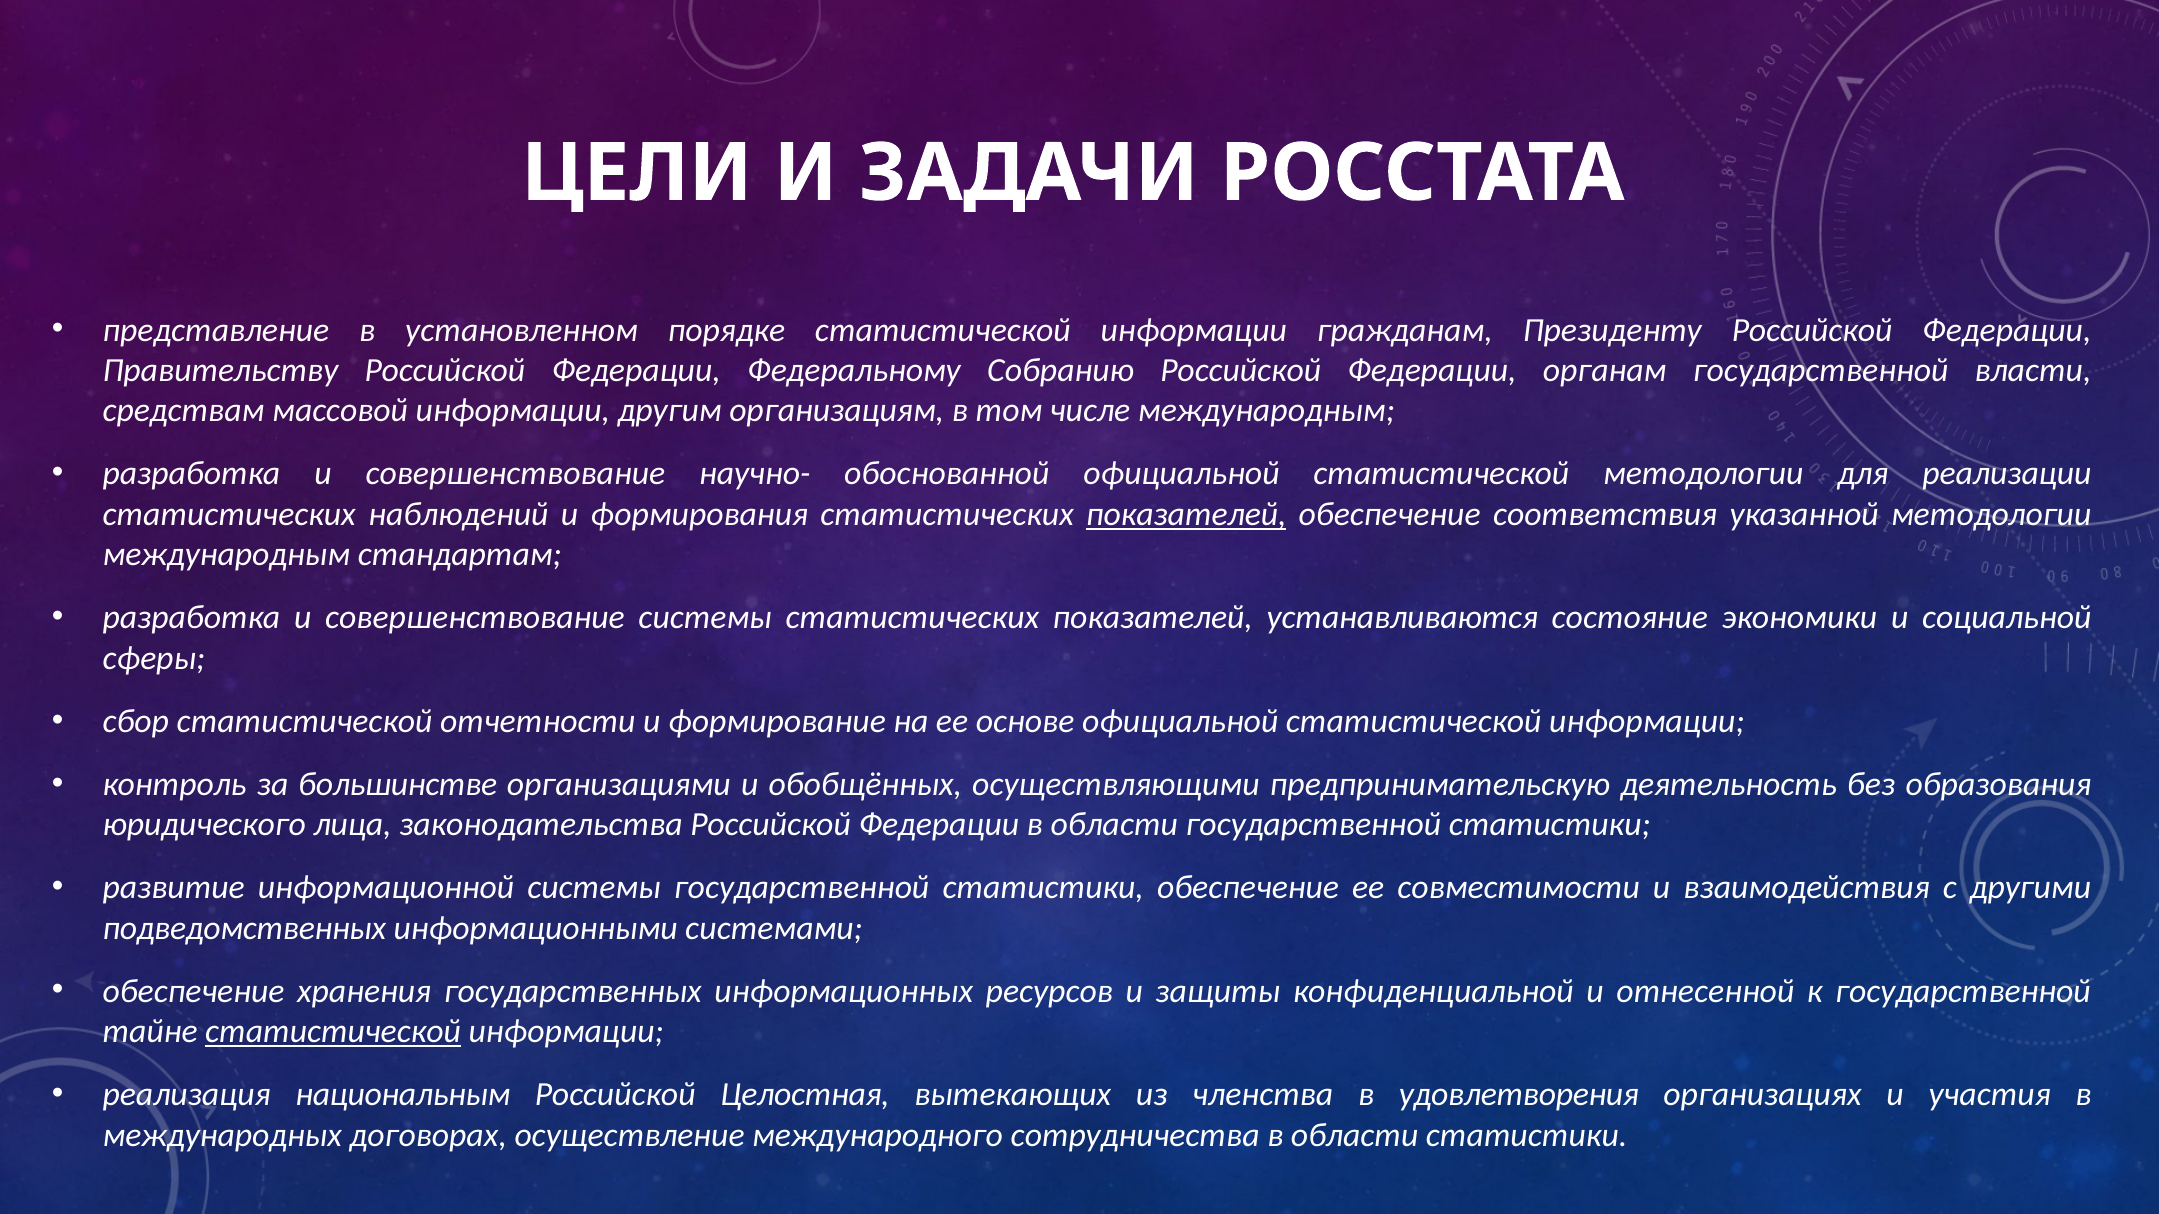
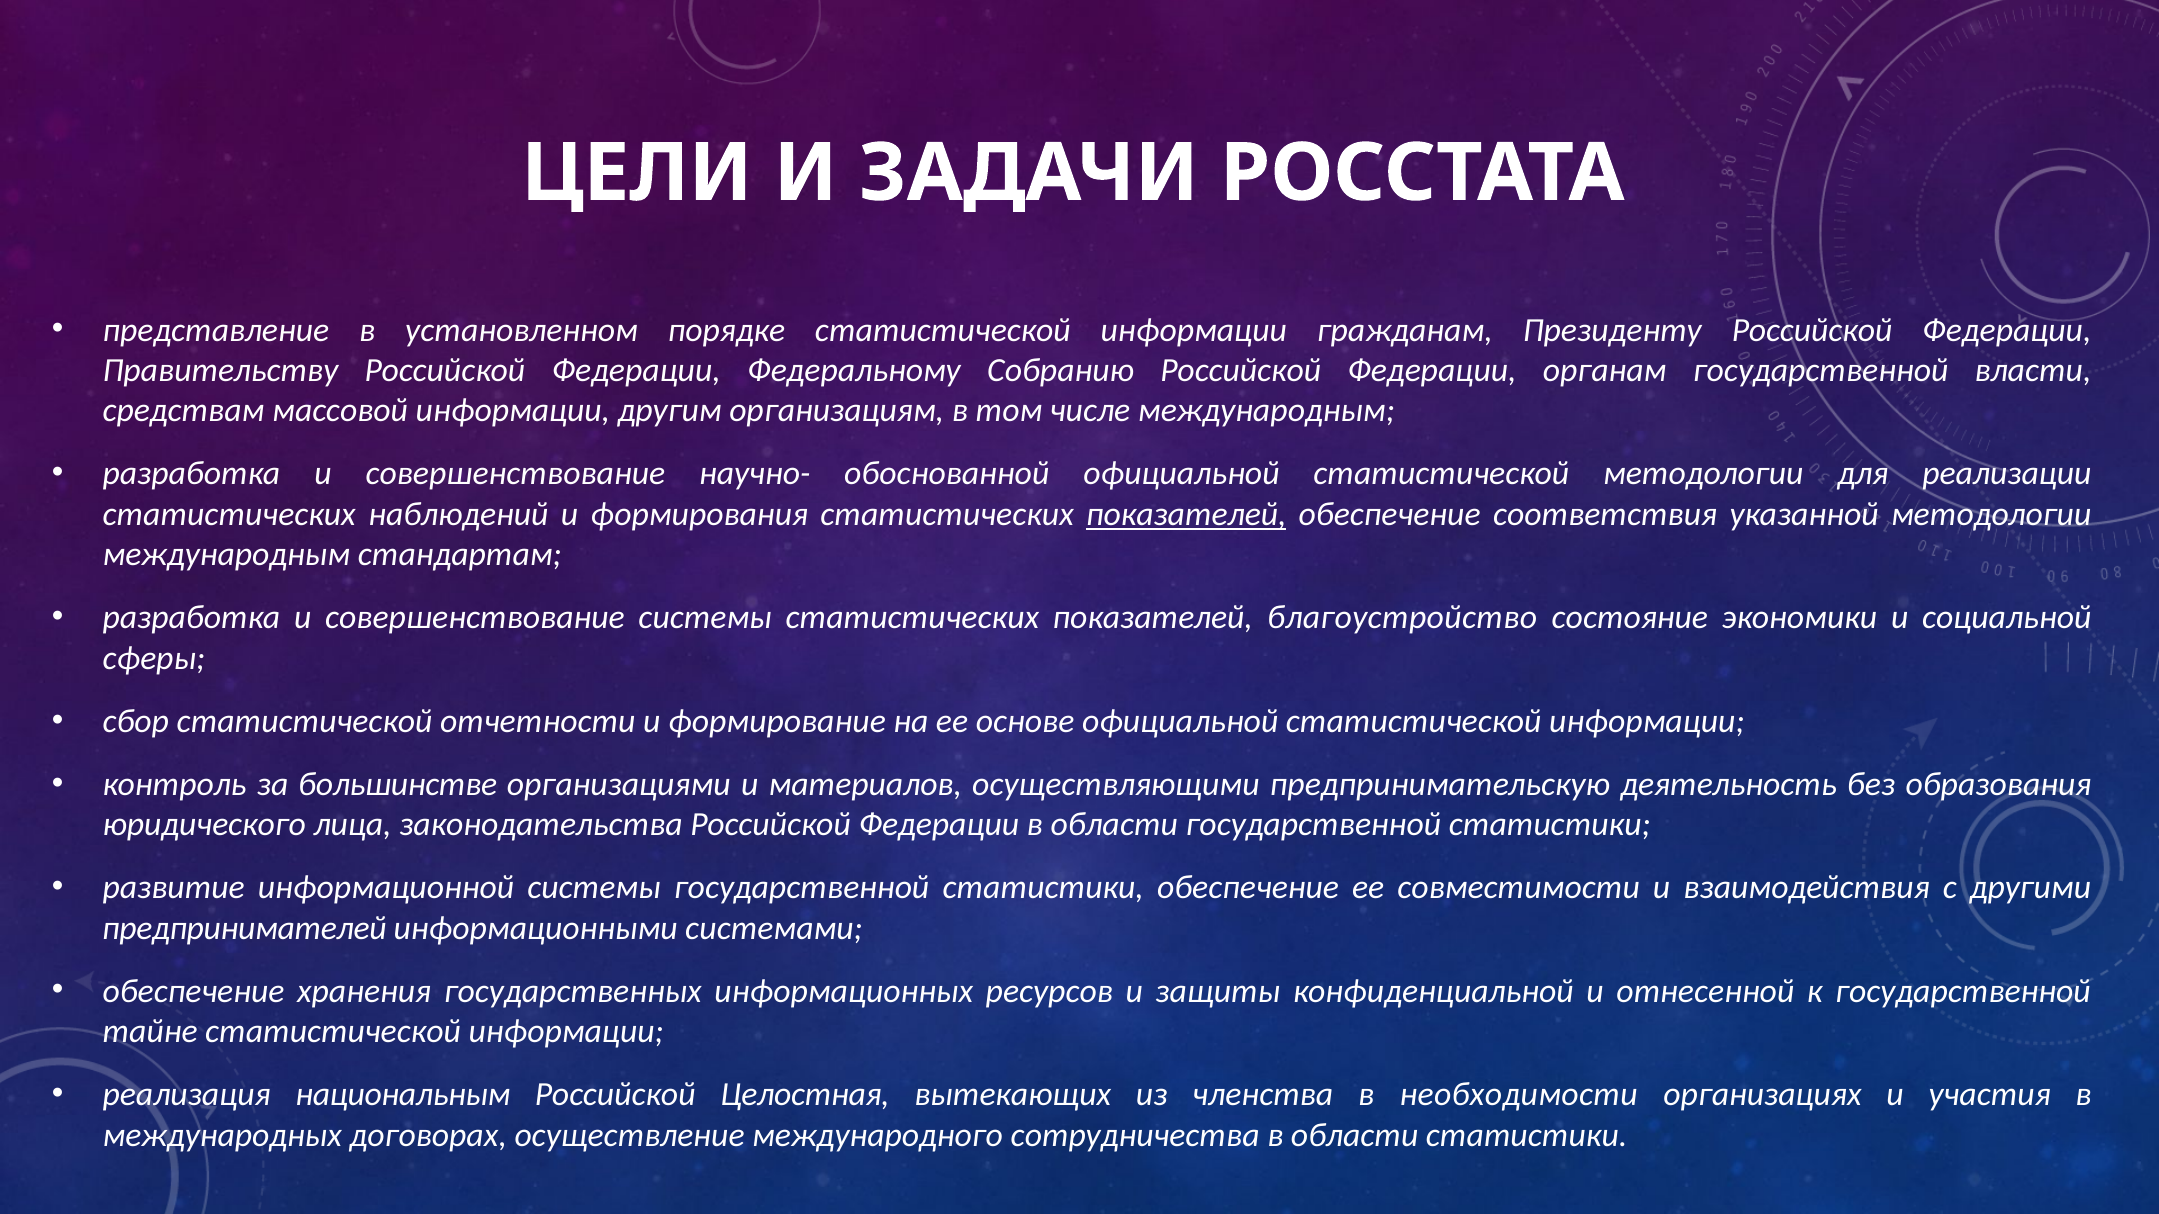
устанавливаются: устанавливаются -> благоустройство (1402, 618)
обобщённых: обобщённых -> материалов (865, 784)
подведомственных: подведомственных -> предпринимателей (244, 928)
статистической underline: present -> none (333, 1032)
удовлетворения: удовлетворения -> необходимости (1519, 1095)
